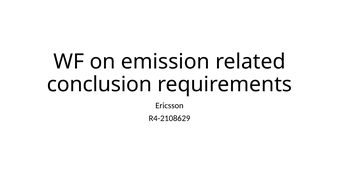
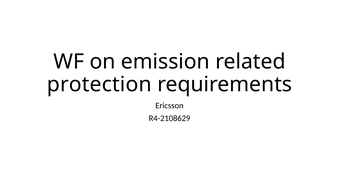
conclusion: conclusion -> protection (99, 85)
